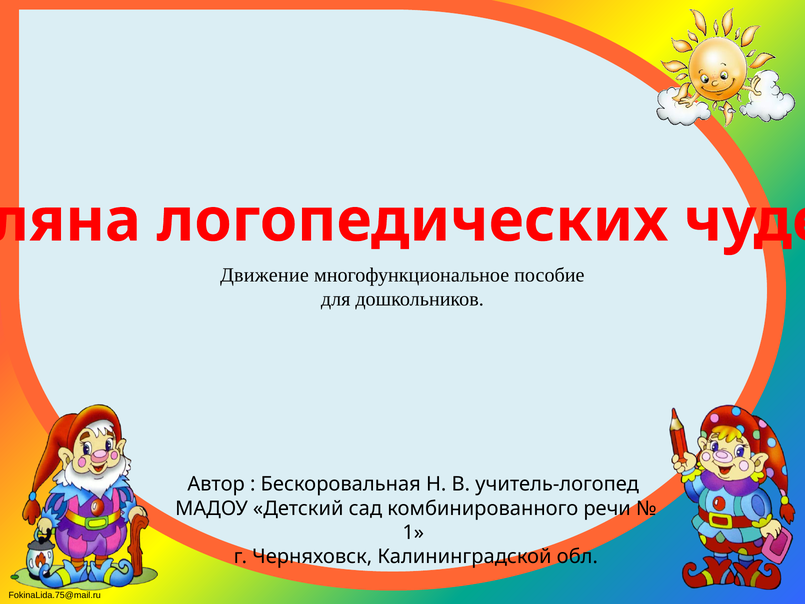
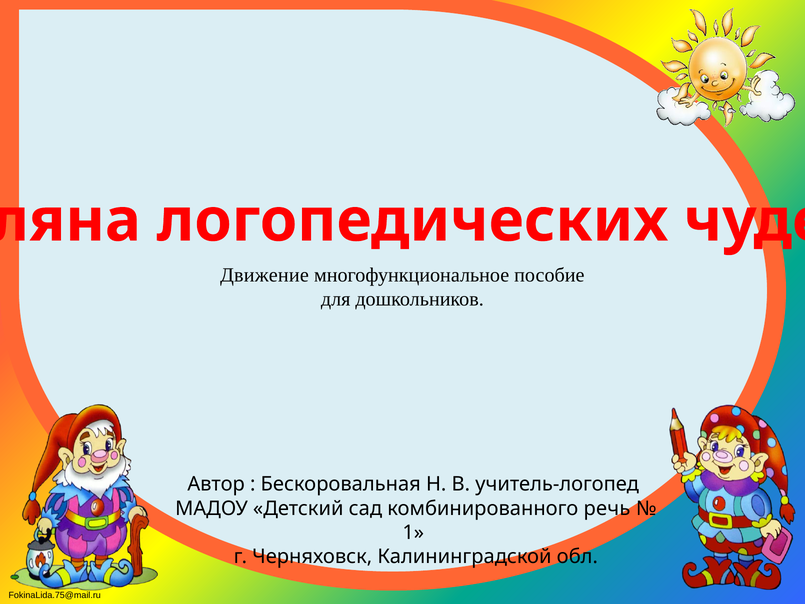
речи: речи -> речь (607, 508)
